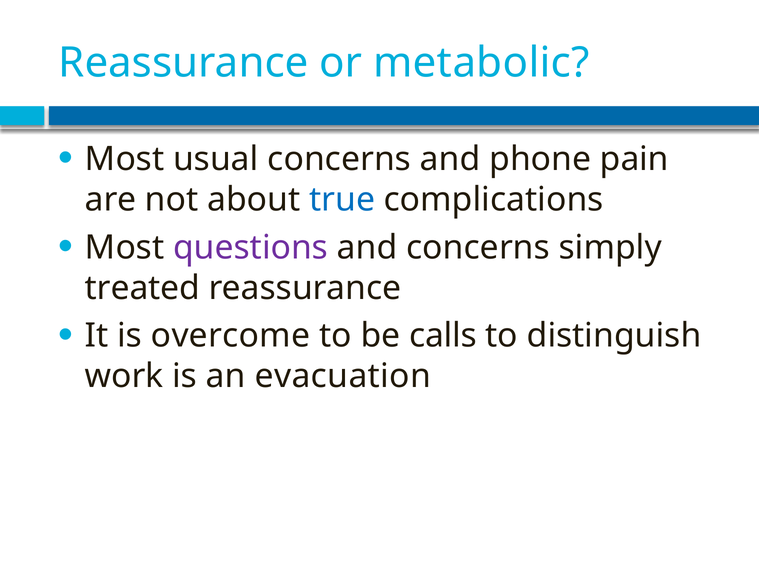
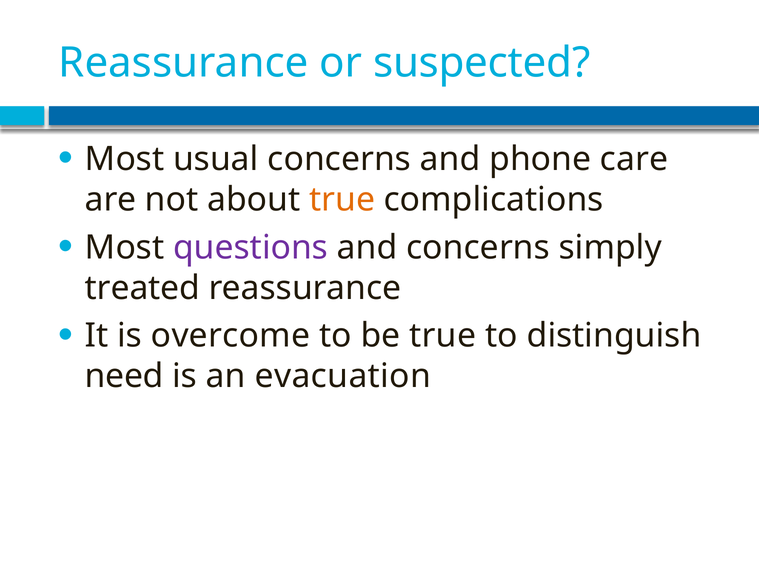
metabolic: metabolic -> suspected (482, 63)
pain: pain -> care (634, 159)
true colour: blue -> orange (342, 200)
be calls: calls -> true (443, 336)
work: work -> need (124, 376)
